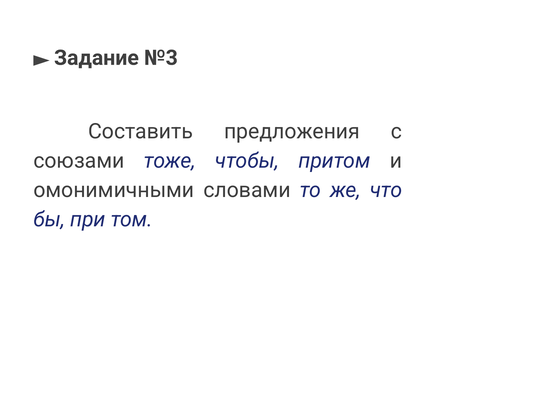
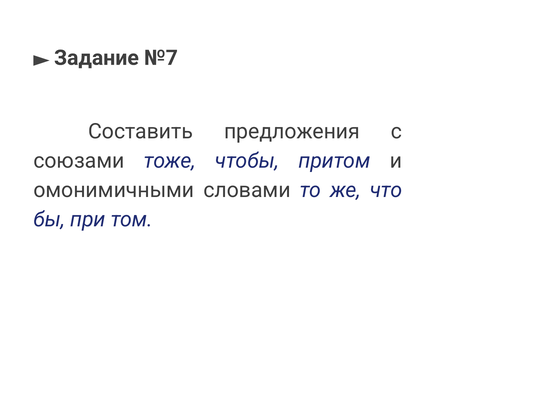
№3: №3 -> №7 (161, 58)
